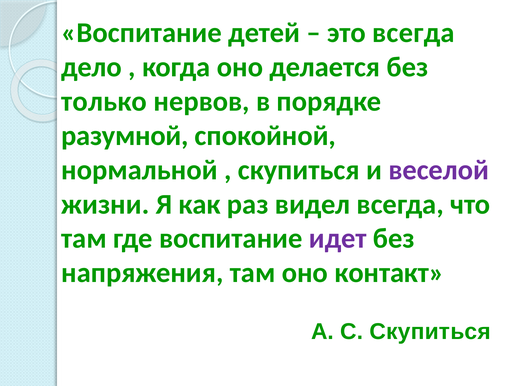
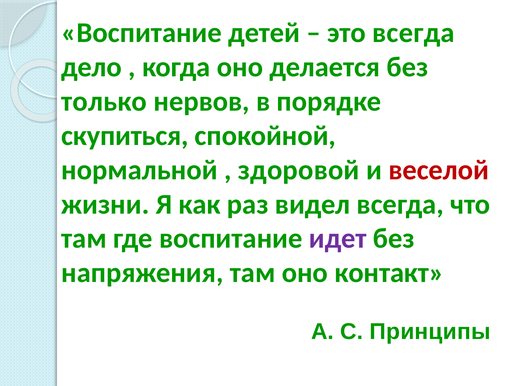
разумной: разумной -> скупиться (125, 135)
скупиться: скупиться -> здоровой (299, 170)
веселой colour: purple -> red (439, 170)
С Скупиться: Скупиться -> Принципы (430, 331)
